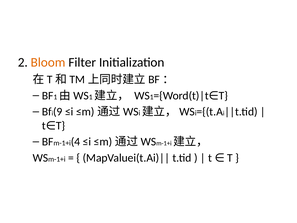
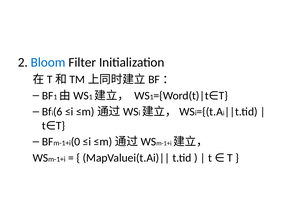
Bloom colour: orange -> blue (48, 62)
9: 9 -> 6 (58, 112)
4: 4 -> 0 (75, 142)
